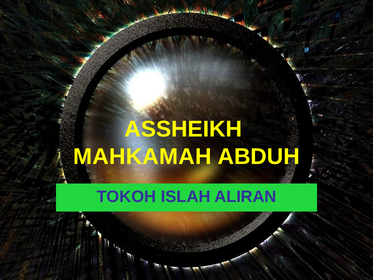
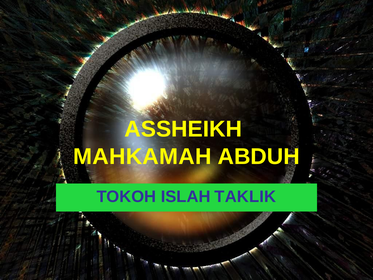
ALIRAN: ALIRAN -> TAKLIK (245, 196)
